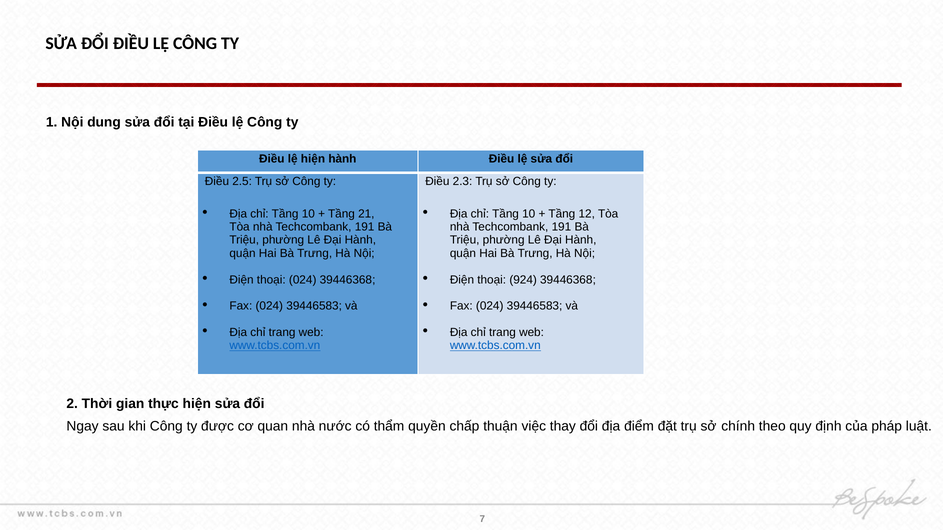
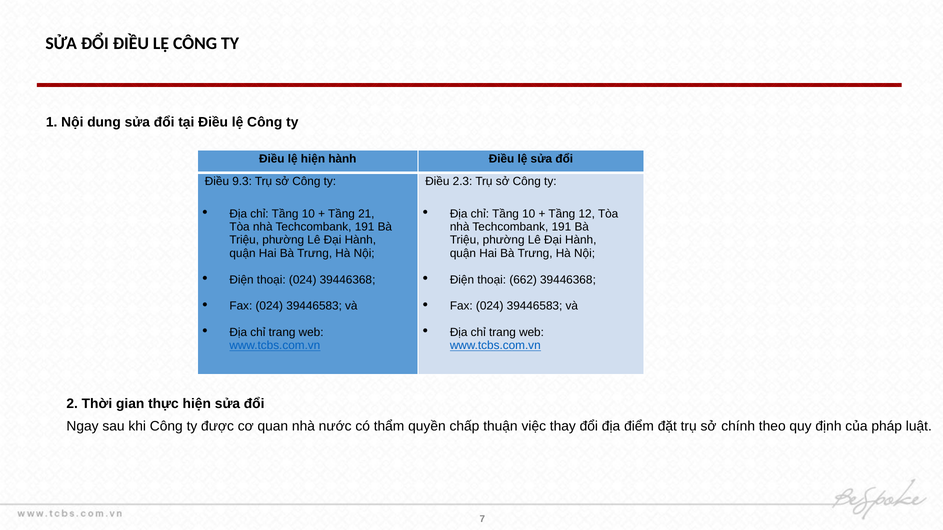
2.5: 2.5 -> 9.3 (242, 182)
924: 924 -> 662 (523, 280)
